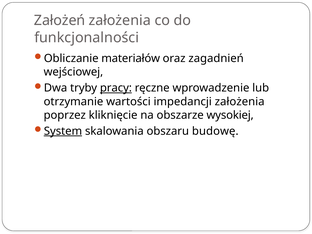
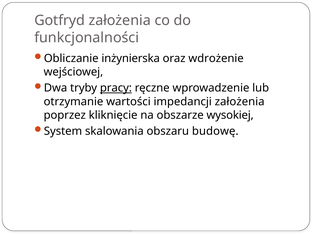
Założeń: Założeń -> Gotfryd (60, 20)
materiałów: materiałów -> inżynierska (131, 58)
zagadnień: zagadnień -> wdrożenie (216, 58)
System underline: present -> none (63, 131)
